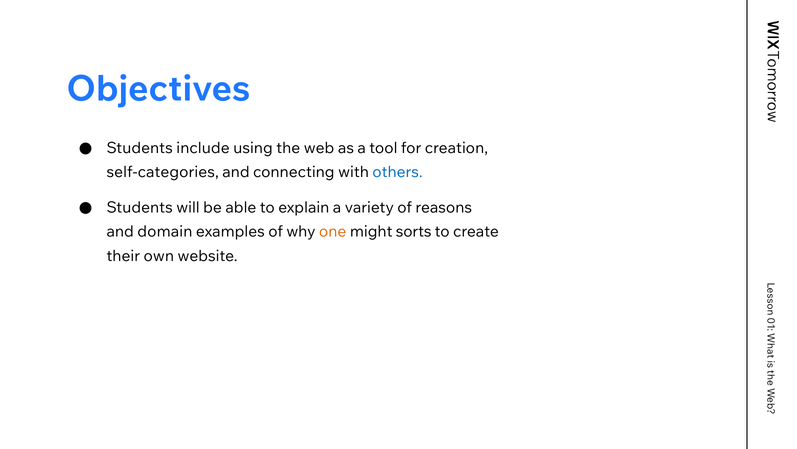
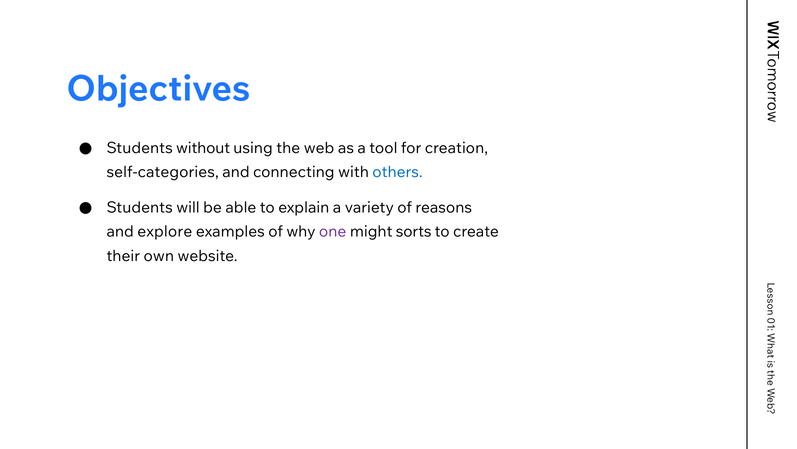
include: include -> without (203, 148)
domain: domain -> explore (165, 231)
one colour: orange -> purple (333, 231)
